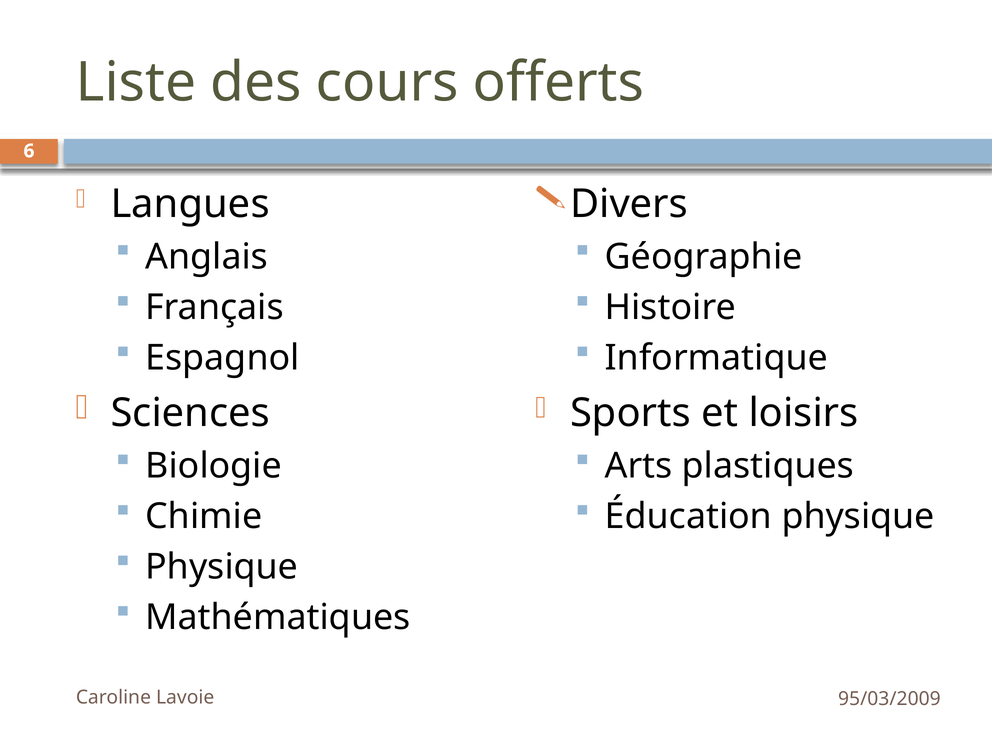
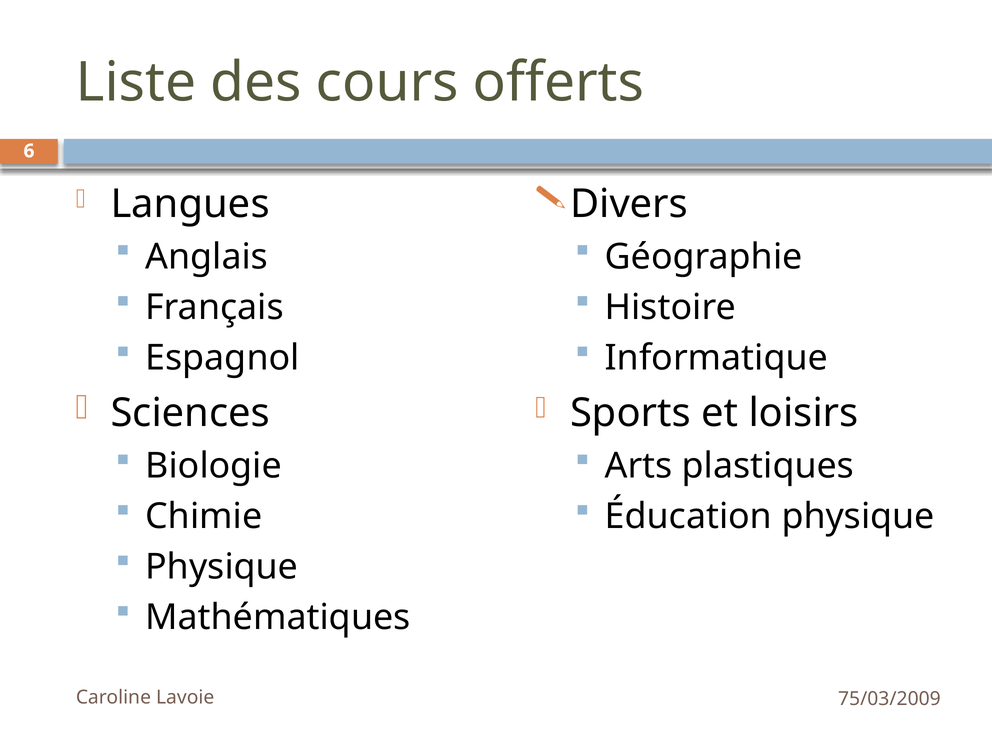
95/03/2009: 95/03/2009 -> 75/03/2009 (889, 699)
